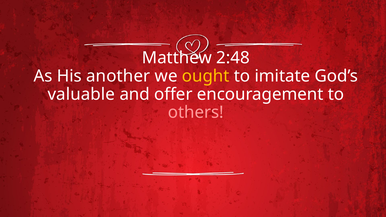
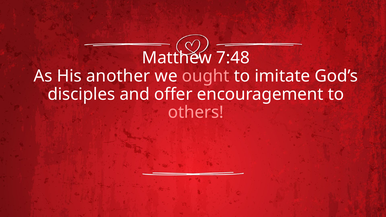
2:48: 2:48 -> 7:48 (233, 58)
ought colour: yellow -> pink (206, 76)
valuable: valuable -> disciples (81, 94)
